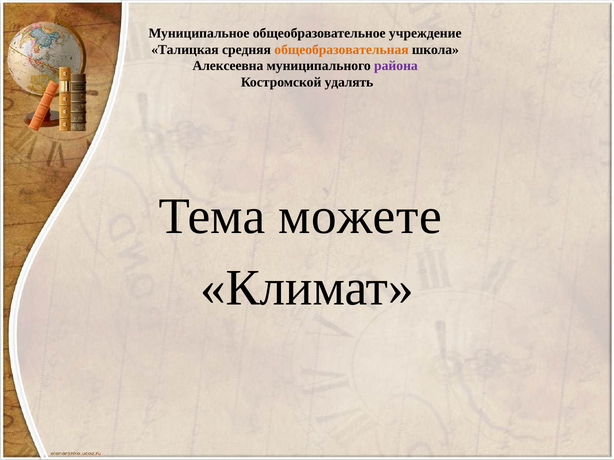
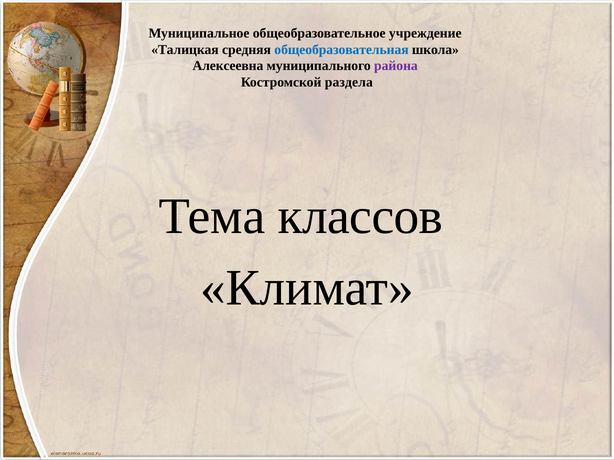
общеобразовательная colour: orange -> blue (342, 50)
удалять: удалять -> раздела (349, 82)
можете: можете -> классов (360, 216)
